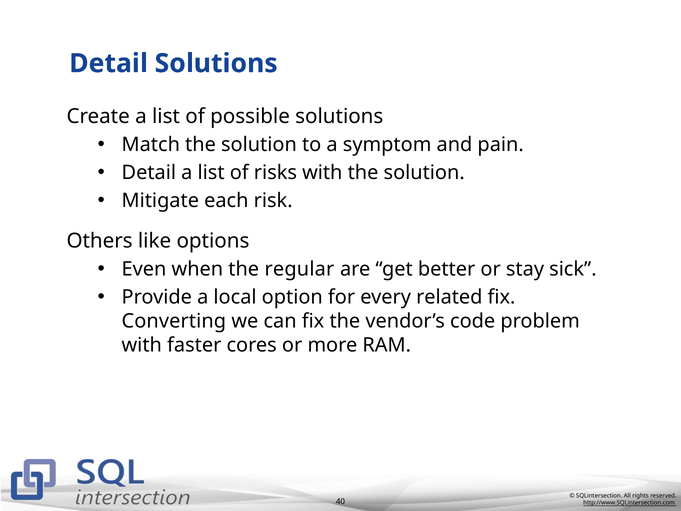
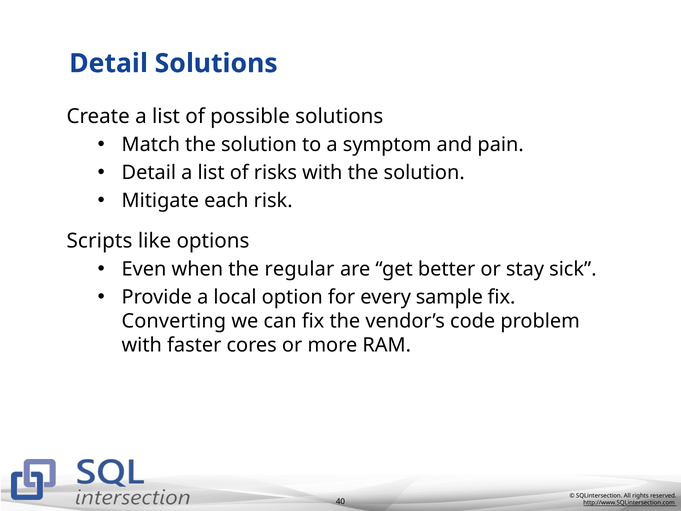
Others: Others -> Scripts (99, 241)
related: related -> sample (449, 297)
